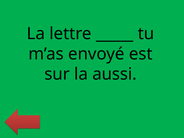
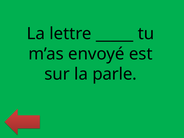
aussi: aussi -> parle (115, 74)
